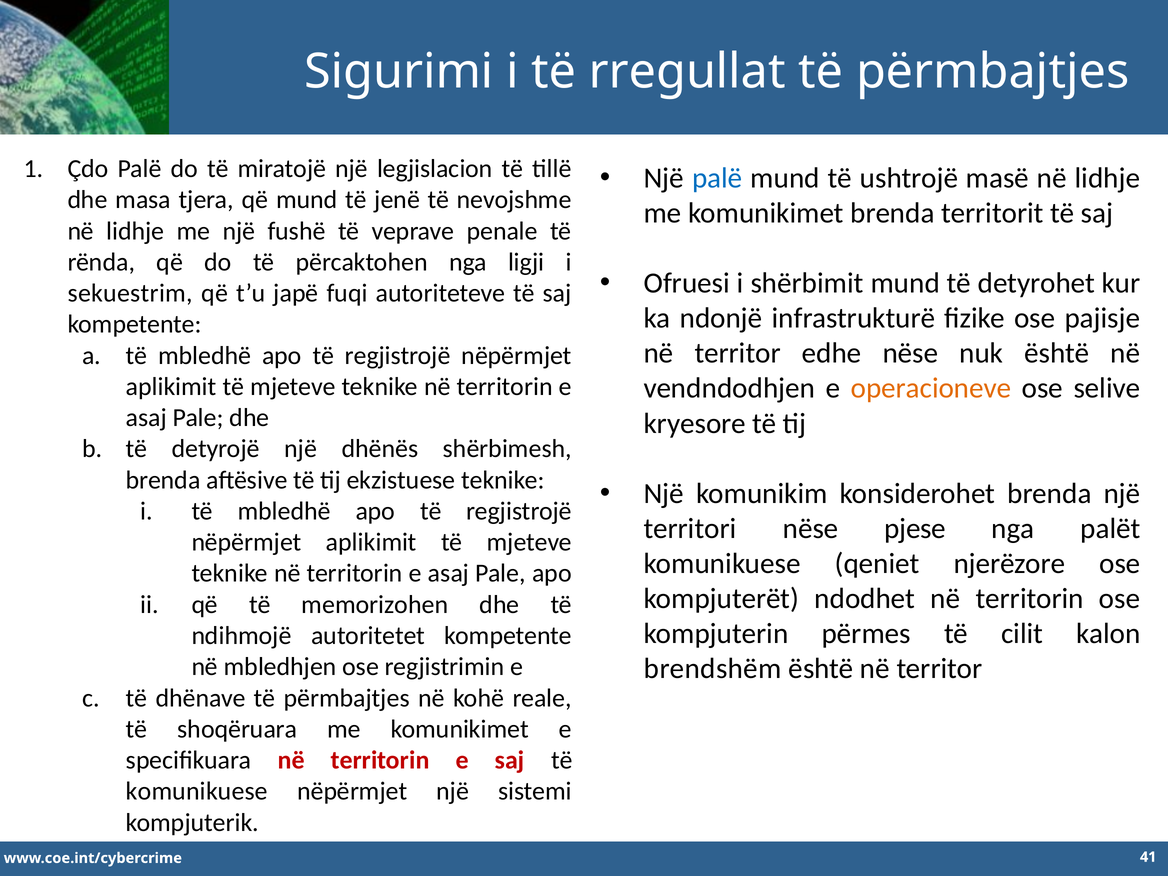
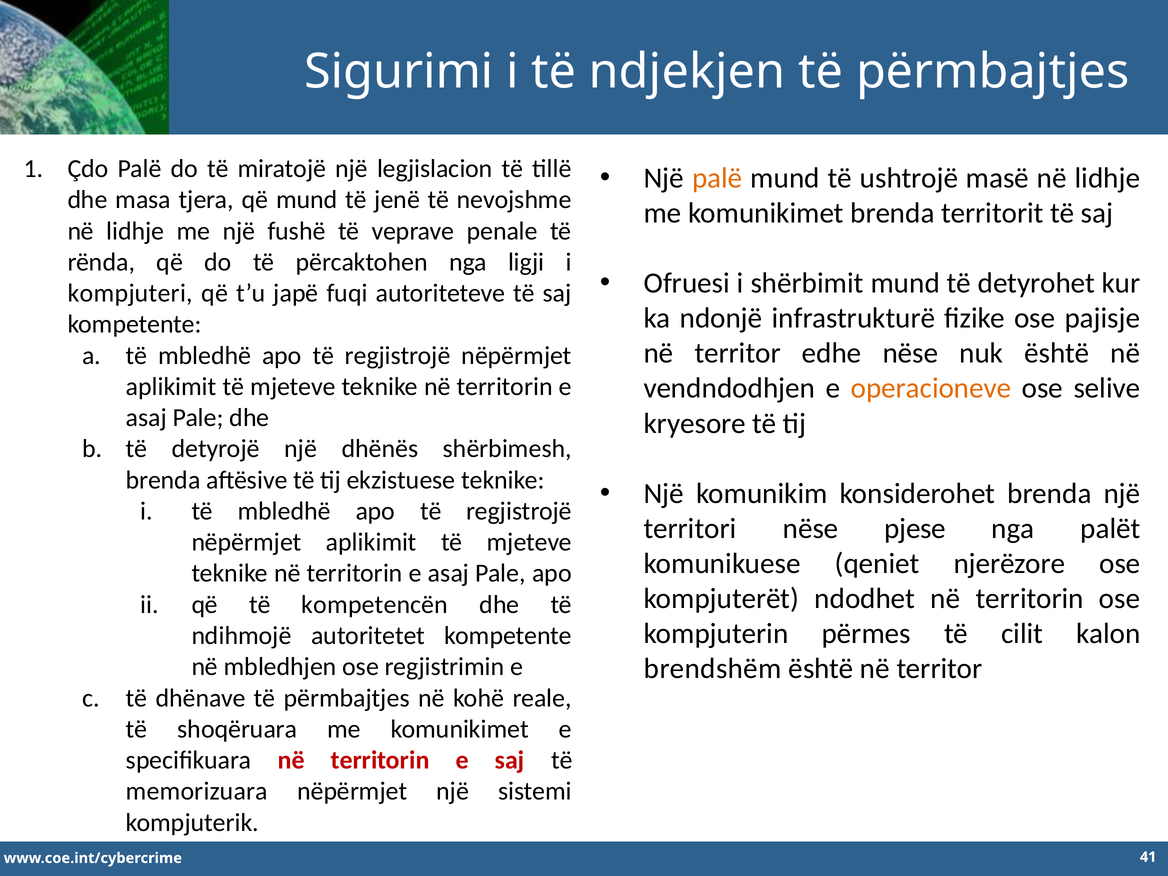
rregullat: rregullat -> ndjekjen (687, 72)
palë colour: blue -> orange (717, 178)
sekuestrim: sekuestrim -> kompjuteri (130, 293)
memorizohen: memorizohen -> kompetencën (375, 605)
komunikuese: komunikuese -> memorizuara (197, 791)
